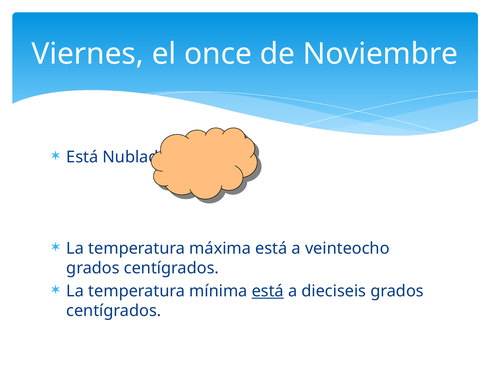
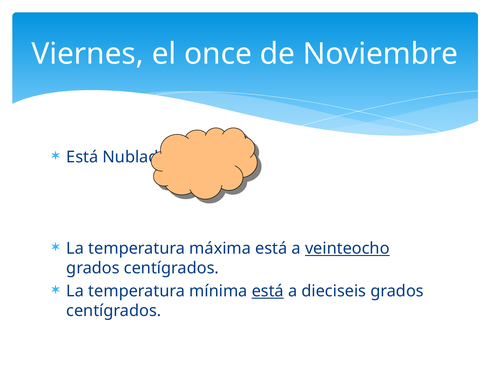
veinteocho underline: none -> present (347, 248)
